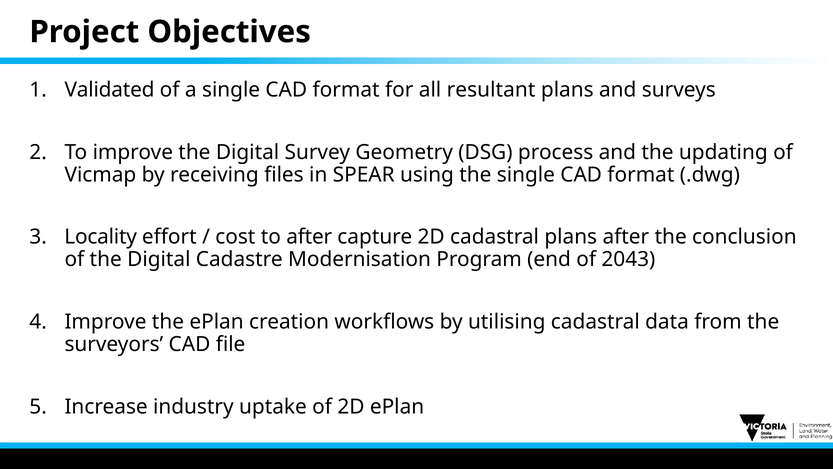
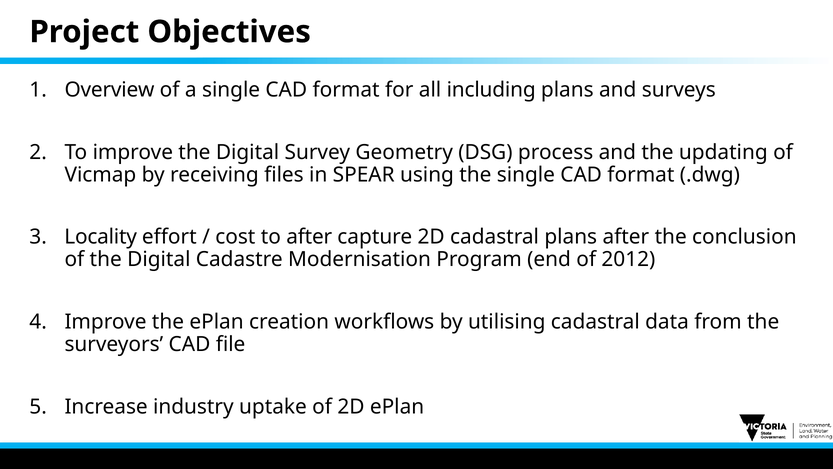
Validated: Validated -> Overview (110, 90)
resultant: resultant -> including (491, 90)
2043: 2043 -> 2012 (628, 259)
